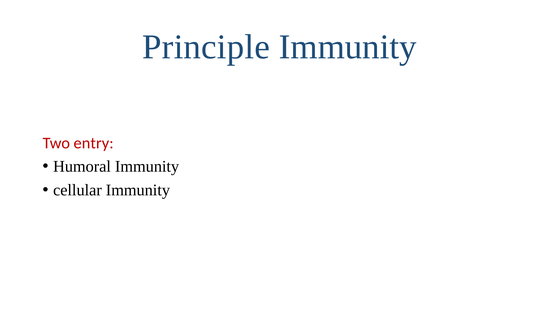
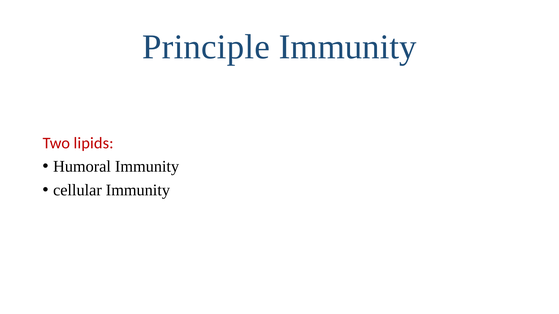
entry: entry -> lipids (94, 143)
